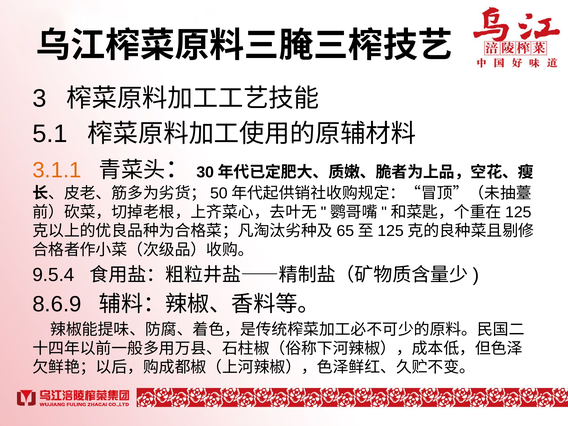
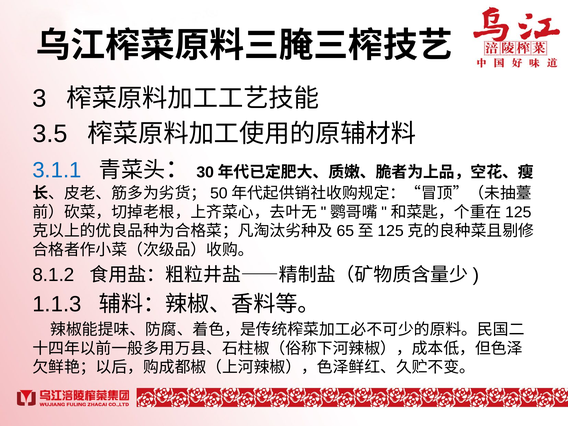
5.1: 5.1 -> 3.5 (50, 134)
3.1.1 colour: orange -> blue (57, 170)
9.5.4: 9.5.4 -> 8.1.2 (53, 275)
8.6.9: 8.6.9 -> 1.1.3 (57, 304)
